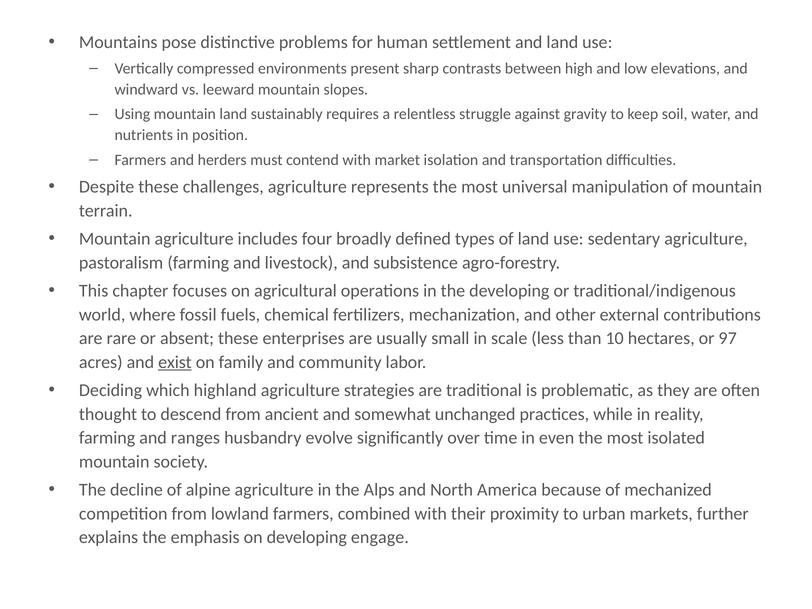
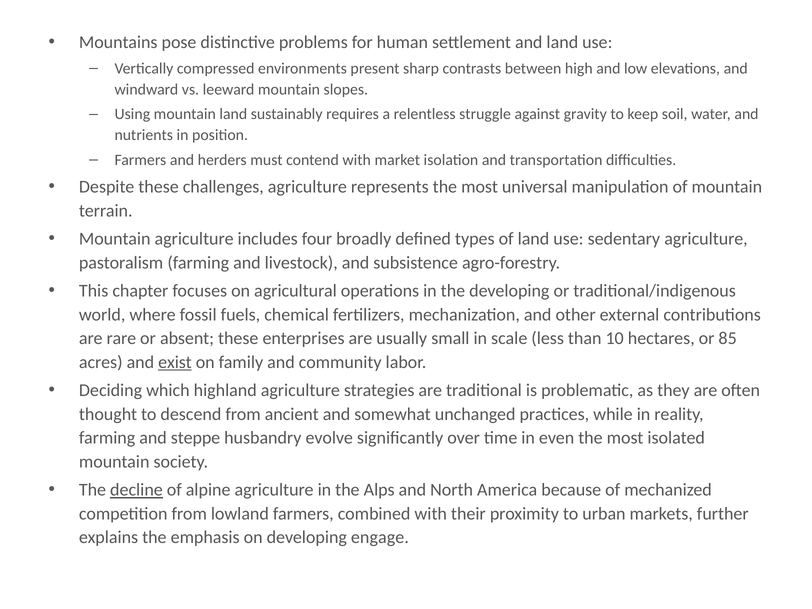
97: 97 -> 85 (728, 338)
ranges: ranges -> steppe (196, 438)
decline underline: none -> present (136, 490)
